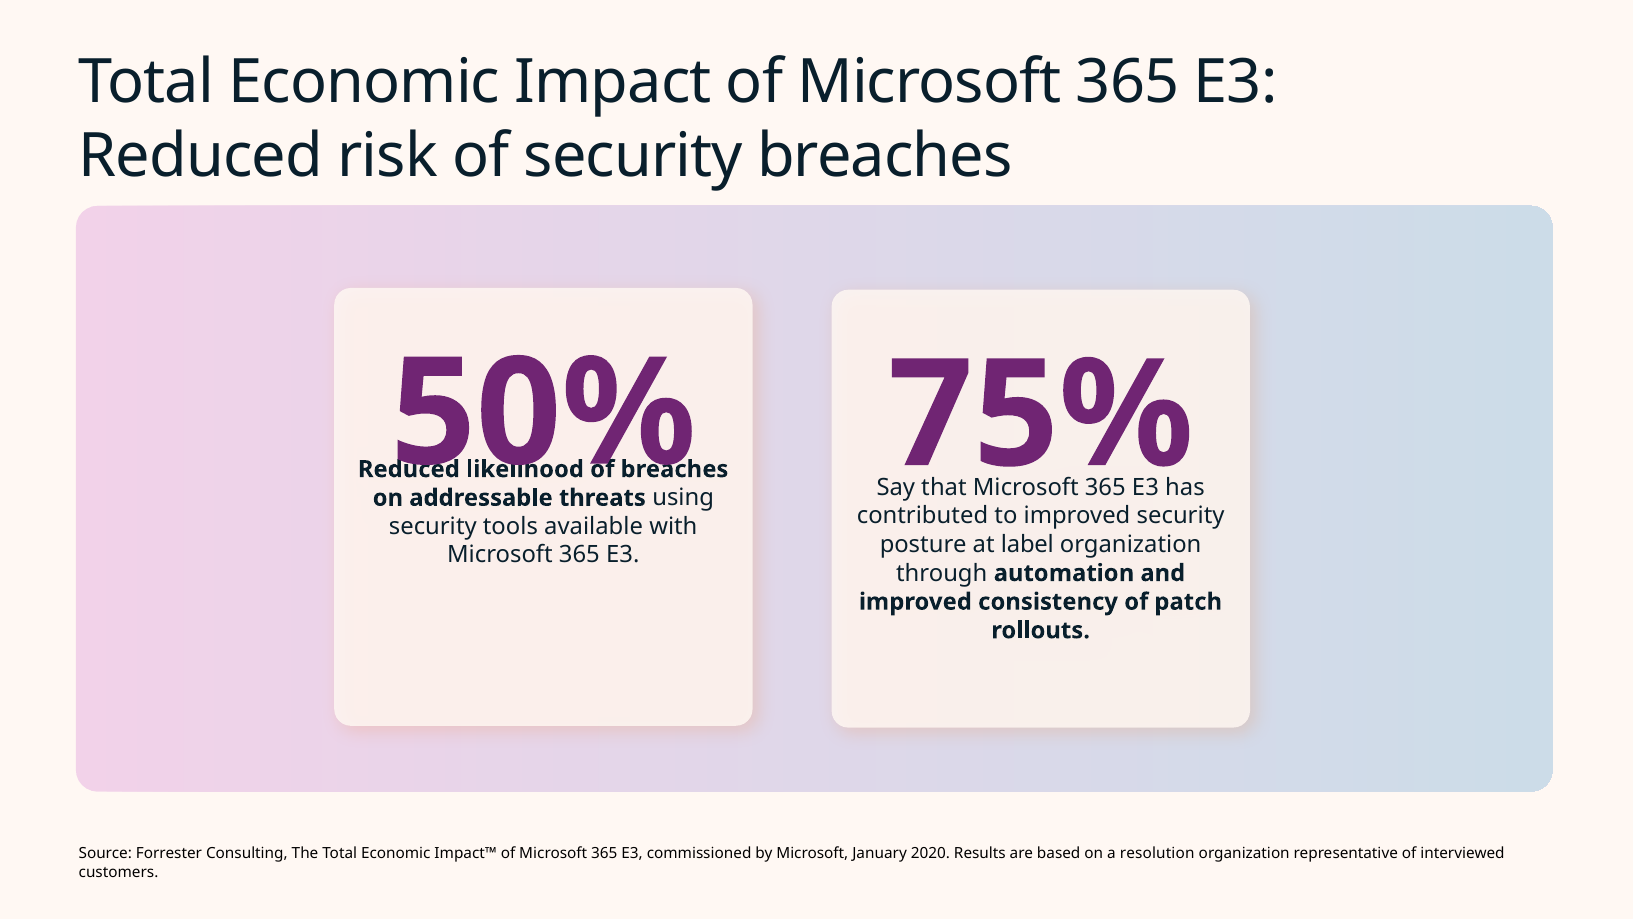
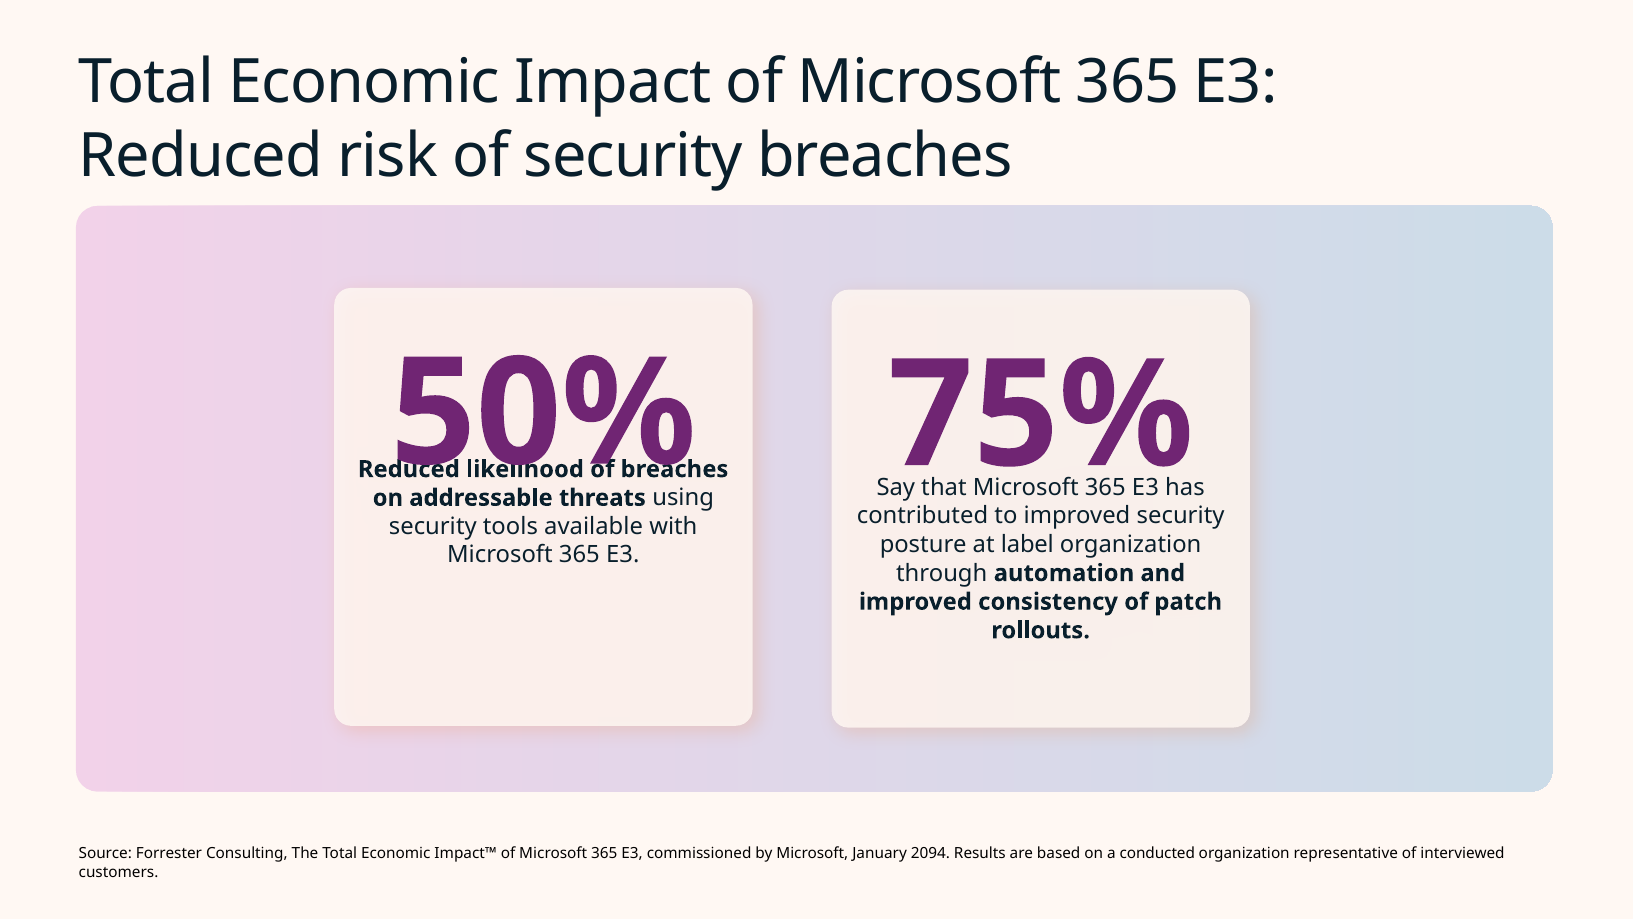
2020: 2020 -> 2094 (930, 853)
resolution: resolution -> conducted (1157, 853)
